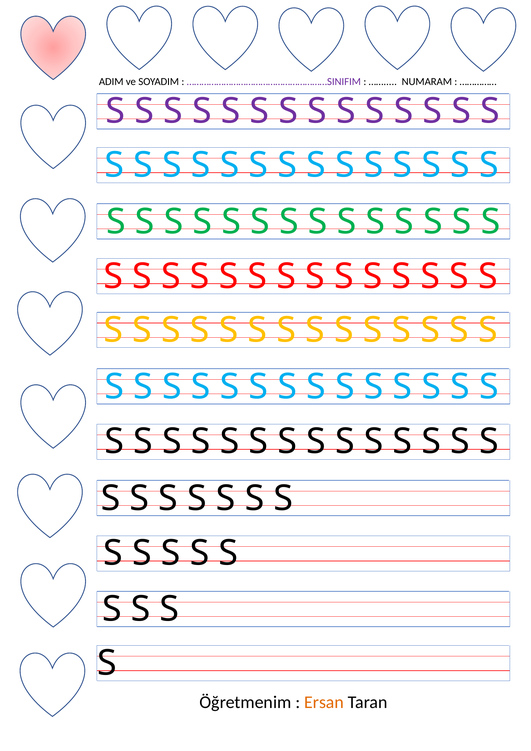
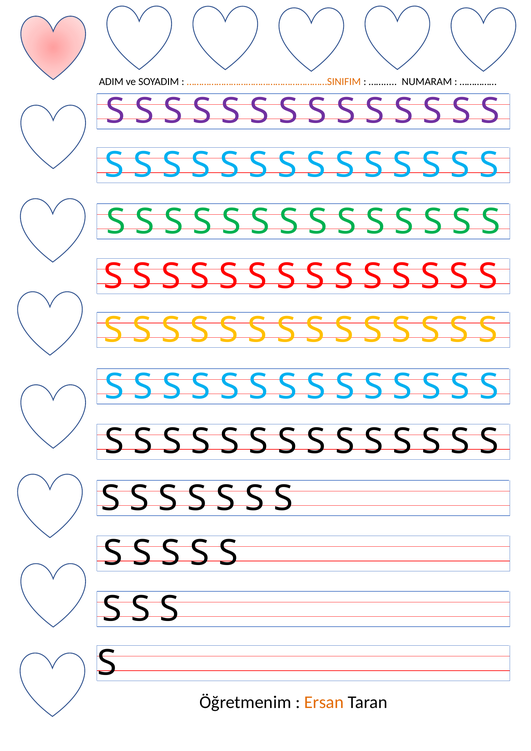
…………………………………………………SINIFIM colour: purple -> orange (274, 82)
